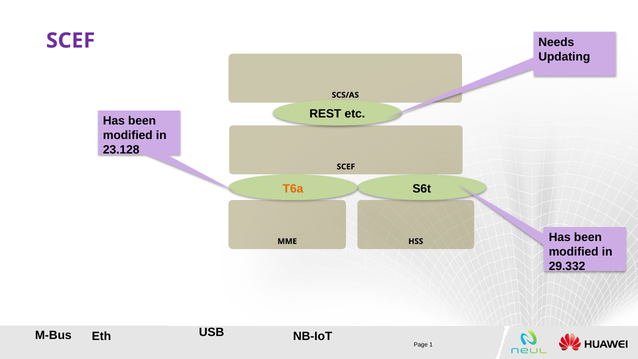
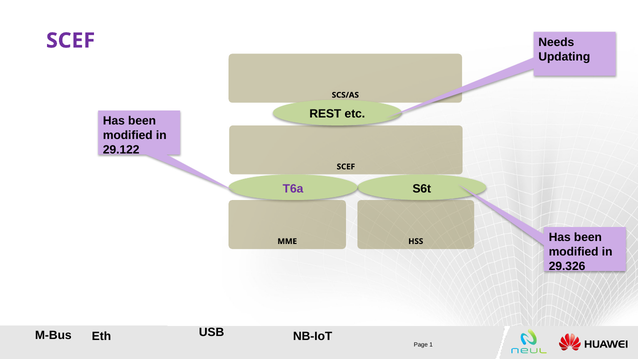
23.128: 23.128 -> 29.122 (121, 150)
T6a colour: orange -> purple (293, 188)
29.332: 29.332 -> 29.326 (567, 266)
